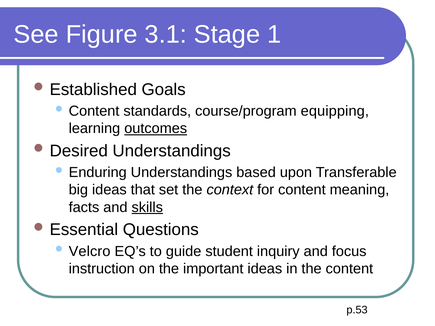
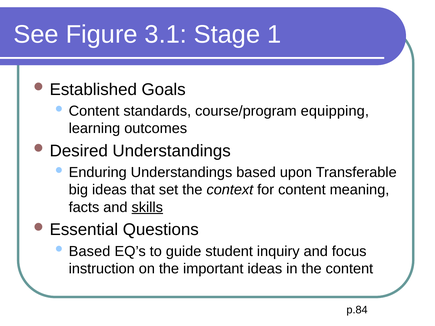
outcomes underline: present -> none (156, 129)
Velcro: Velcro -> Based (90, 251)
p.53: p.53 -> p.84 (357, 310)
